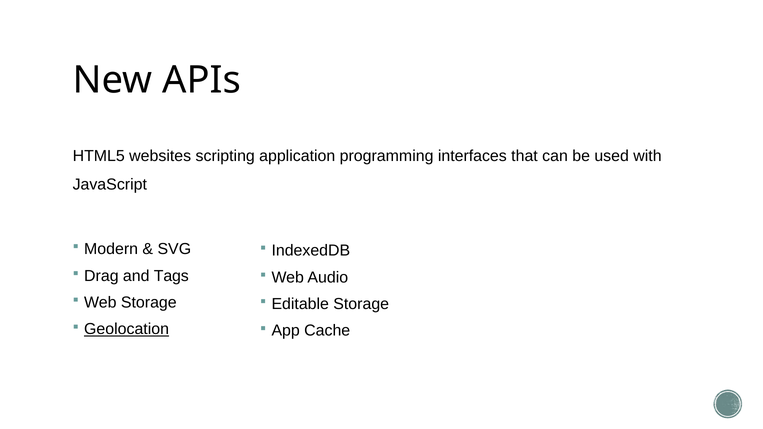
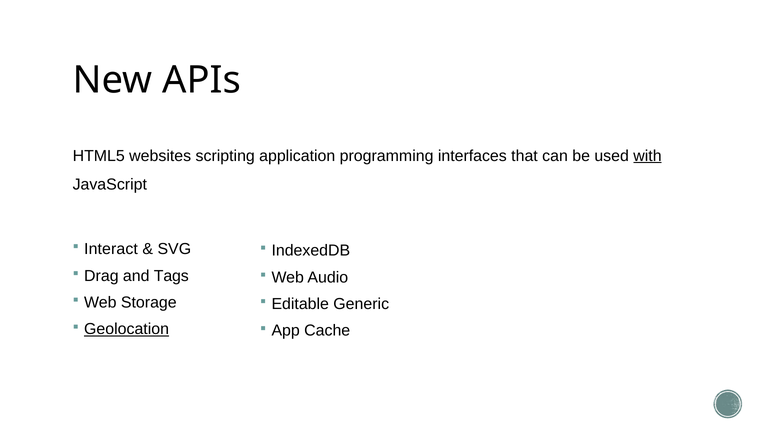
with underline: none -> present (647, 156)
Modern: Modern -> Interact (111, 249)
Editable Storage: Storage -> Generic (361, 304)
